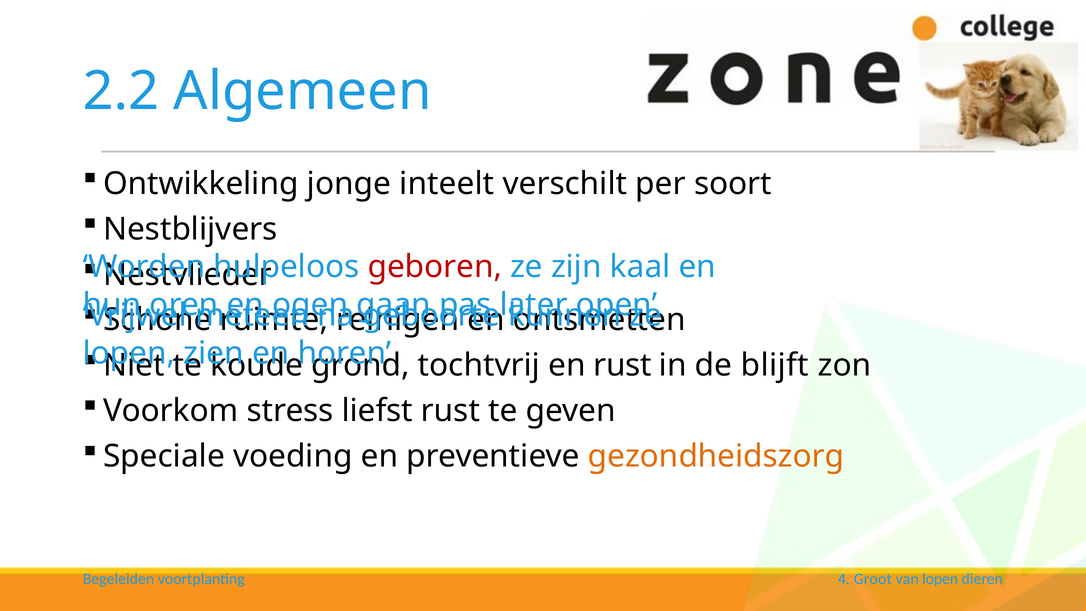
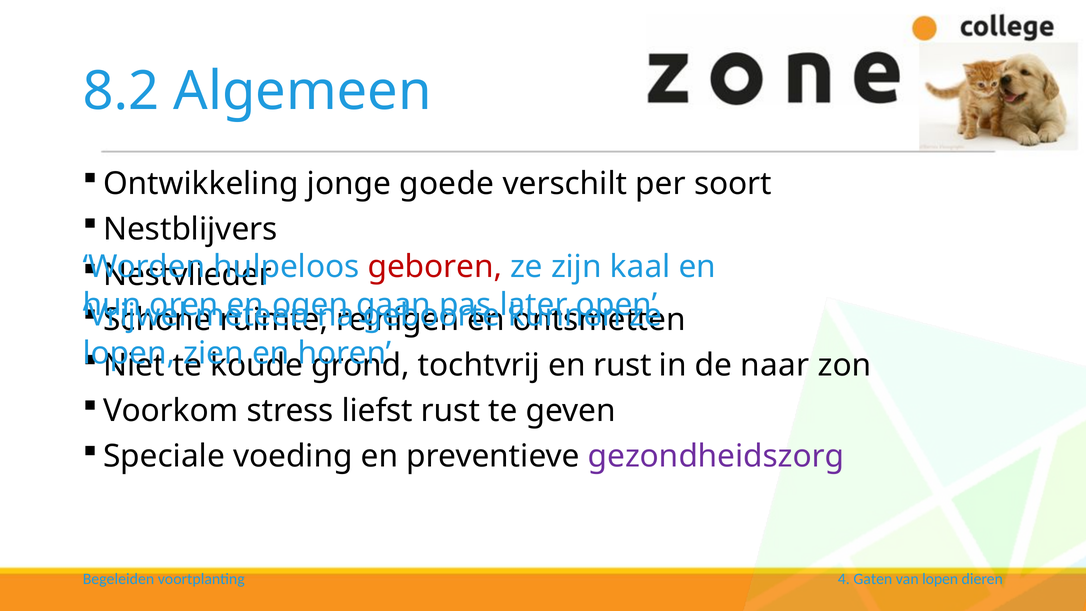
2.2: 2.2 -> 8.2 (121, 91)
inteelt: inteelt -> goede (447, 184)
blijft: blijft -> naar (775, 365)
gezondheidszorg colour: orange -> purple (716, 456)
Groot: Groot -> Gaten (873, 579)
